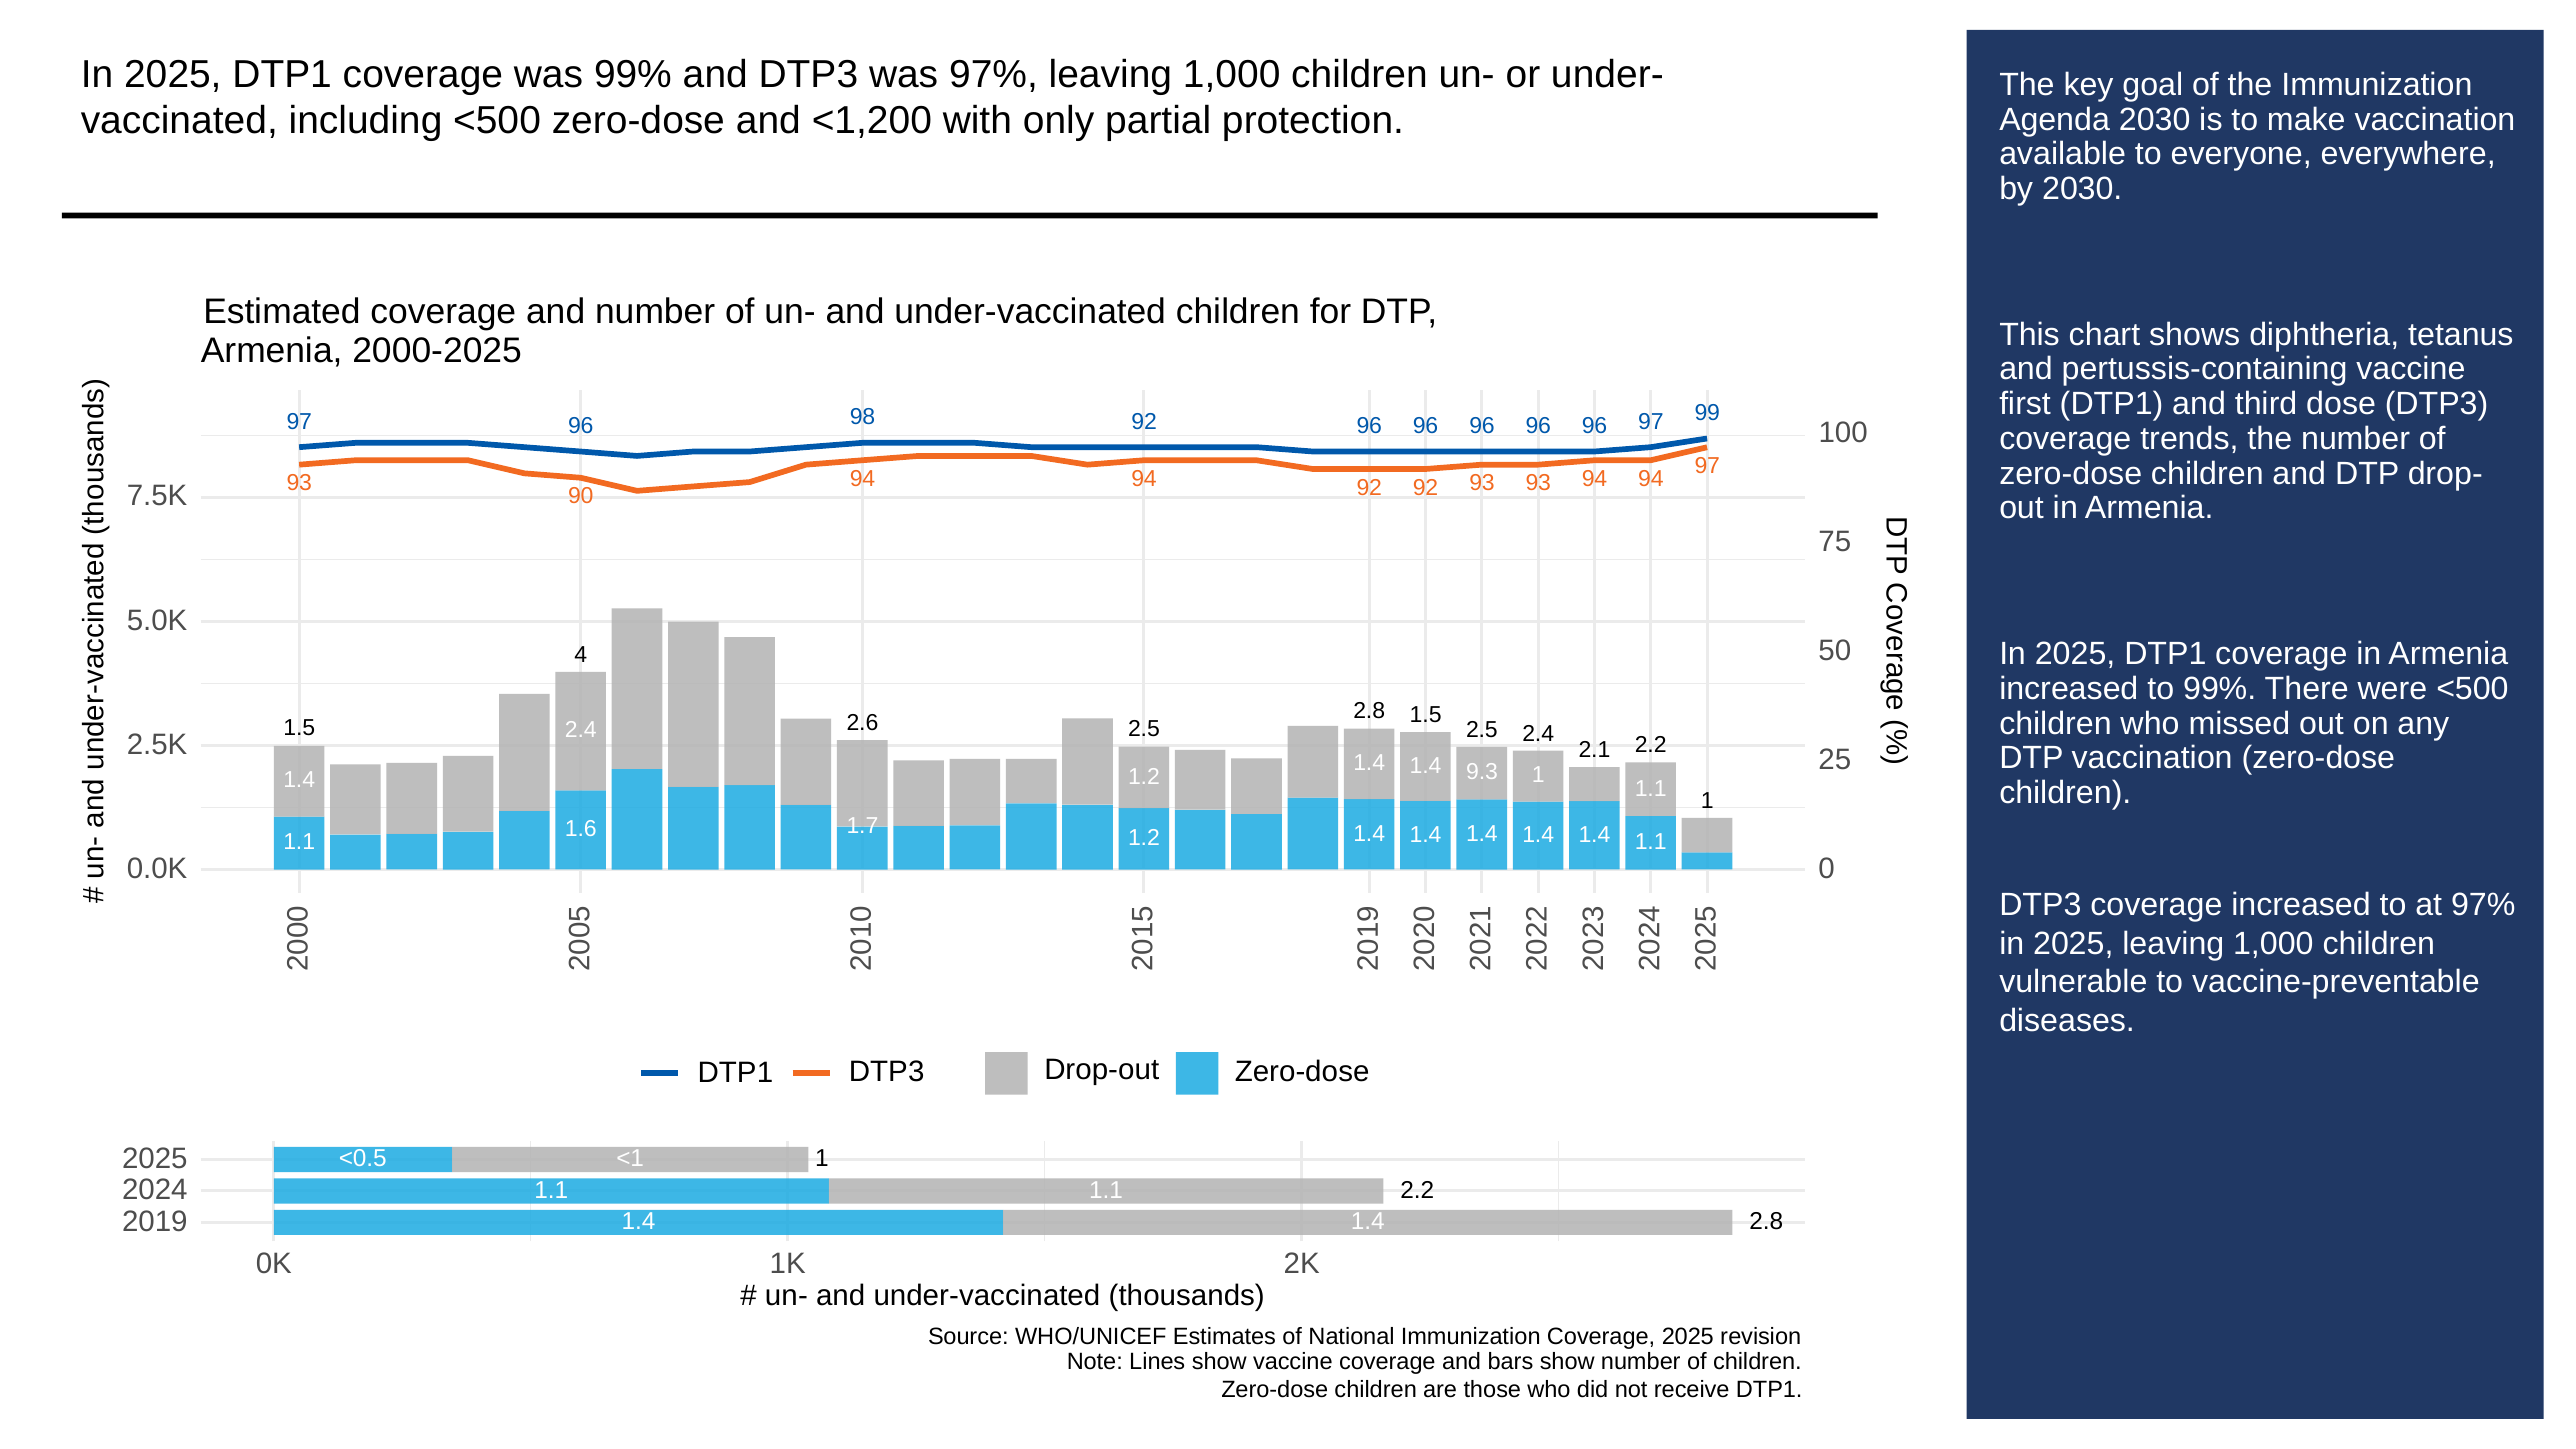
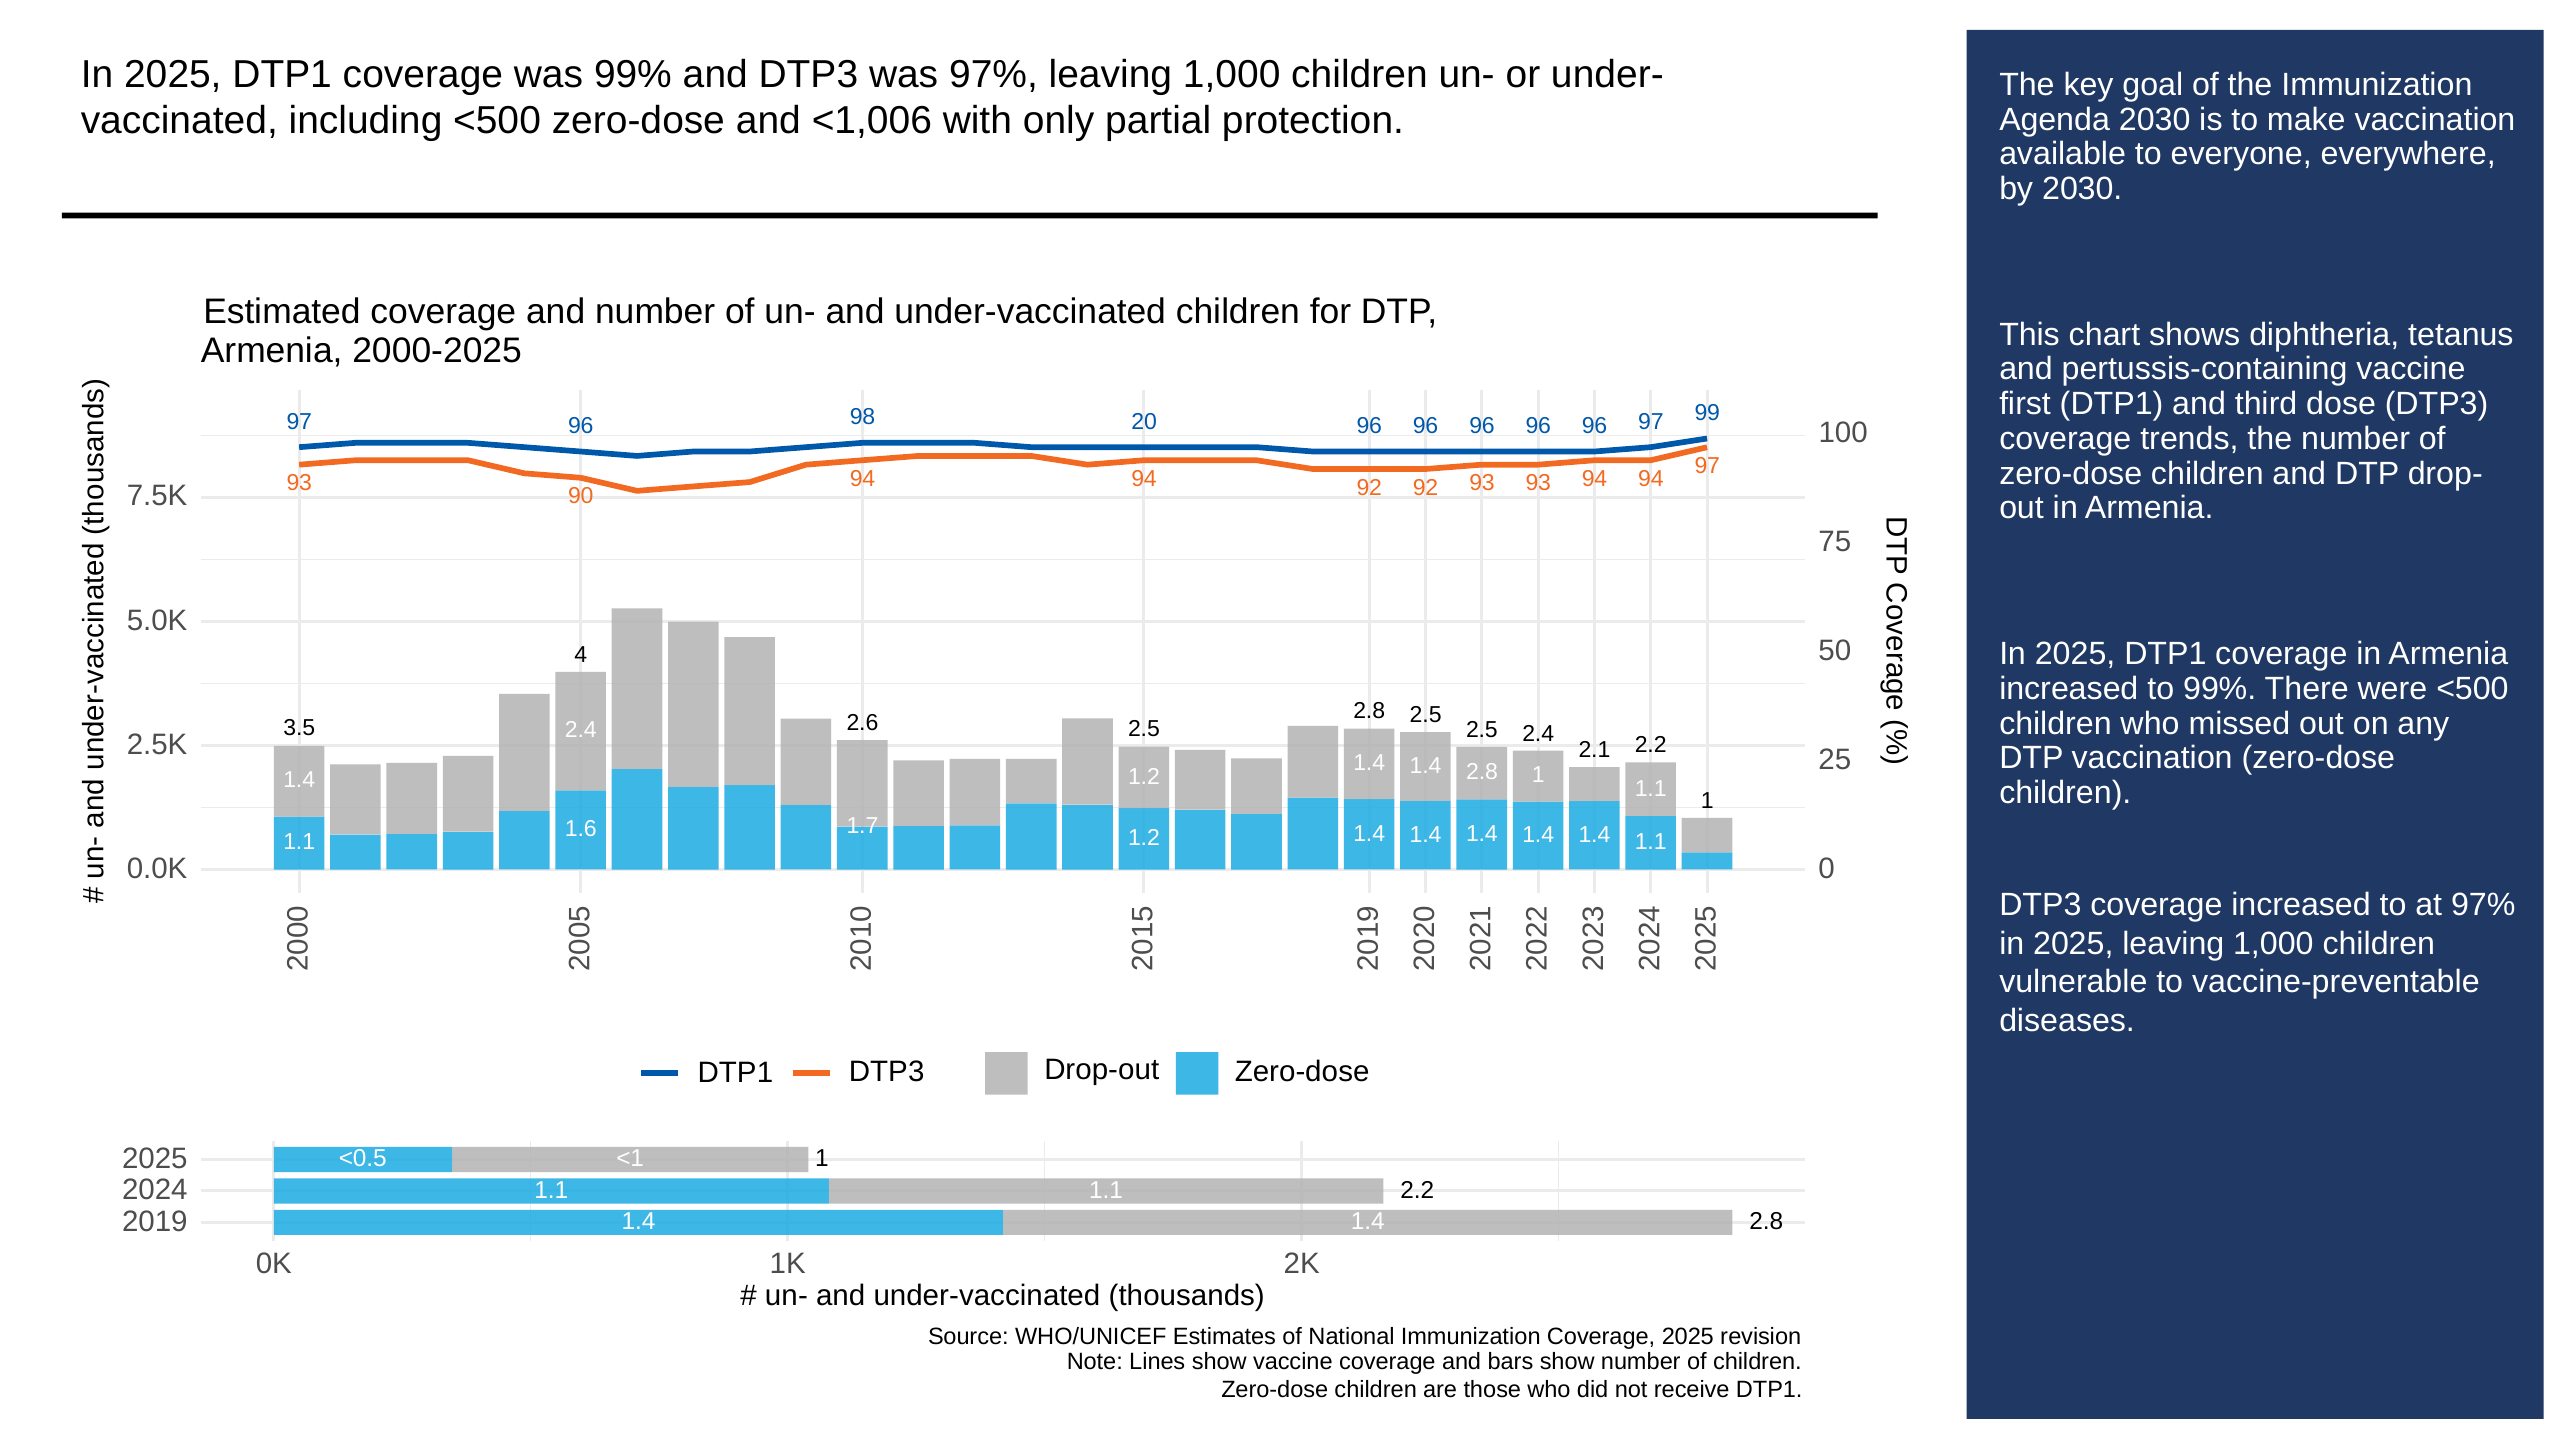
<1,200: <1,200 -> <1,006 (872, 121)
98 92: 92 -> 20 (1144, 422)
2.8 1.5: 1.5 -> 2.5 (1426, 715)
1.5: 1.5 -> 3.5 (299, 728)
1.4 9.3: 9.3 -> 2.8 (1482, 772)
